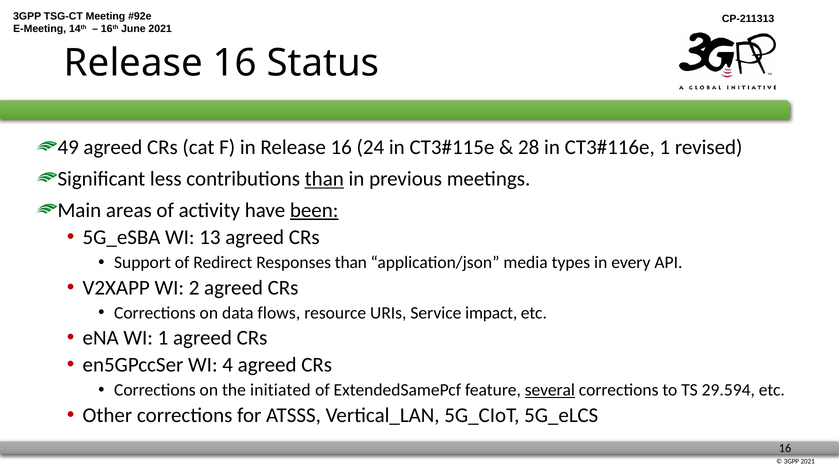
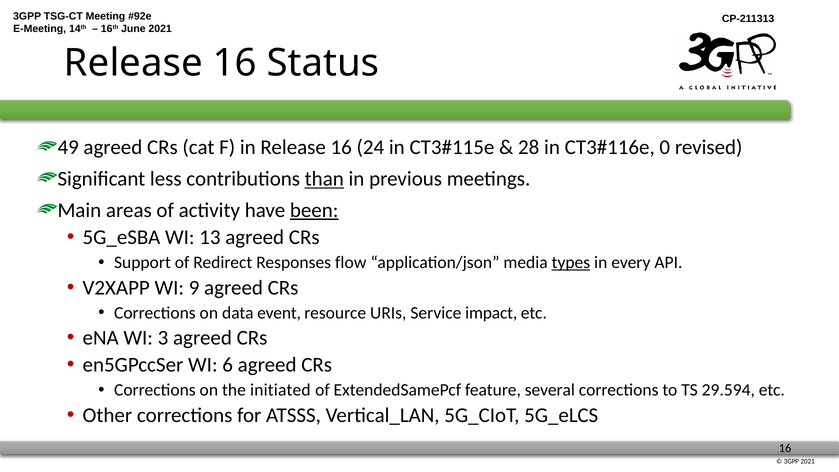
1: 1 -> 0 (665, 148)
Responses than: than -> flow (351, 262)
types underline: none -> present (571, 262)
2: 2 -> 9 (194, 288)
flows: flows -> event (279, 313)
WI 1: 1 -> 3 (163, 338)
4: 4 -> 6 (228, 365)
several underline: present -> none (550, 390)
